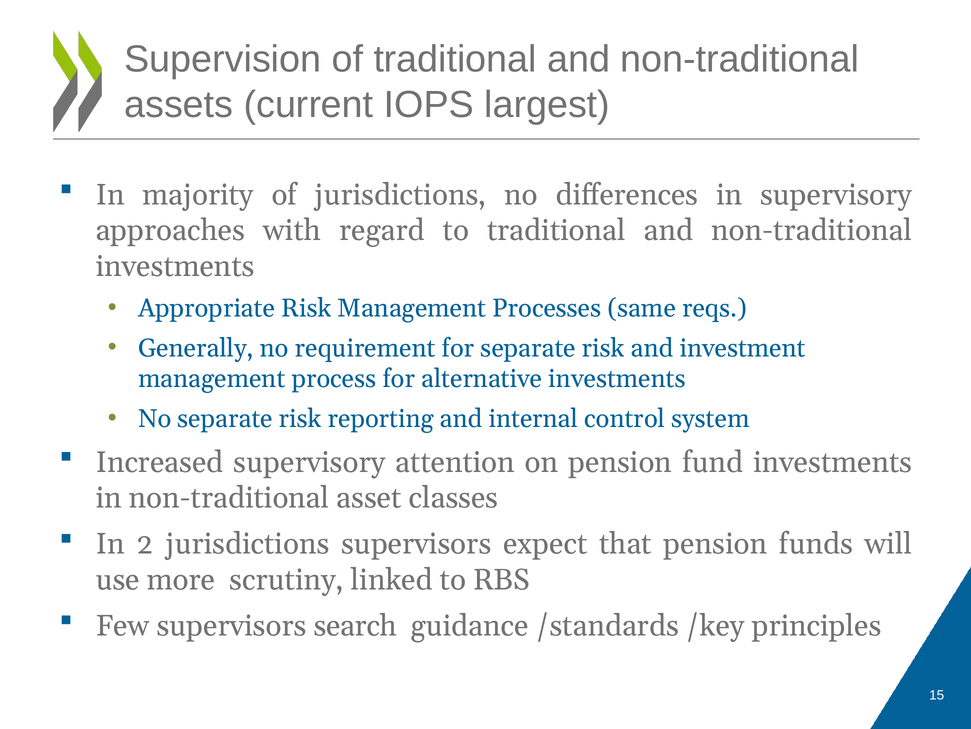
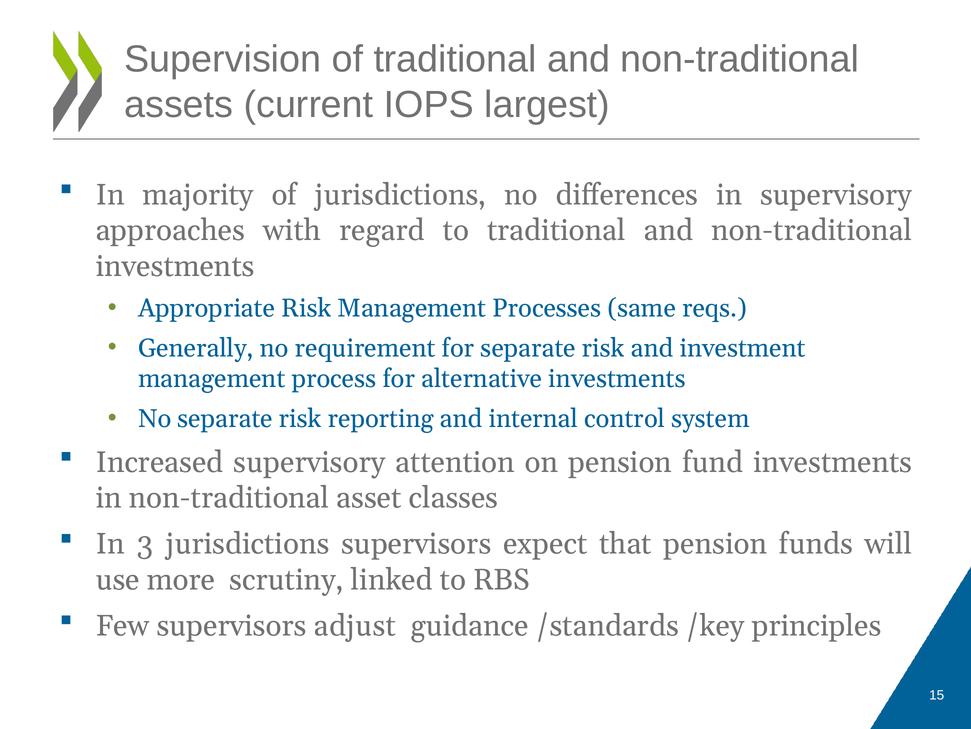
2: 2 -> 3 (145, 544)
search: search -> adjust (355, 625)
